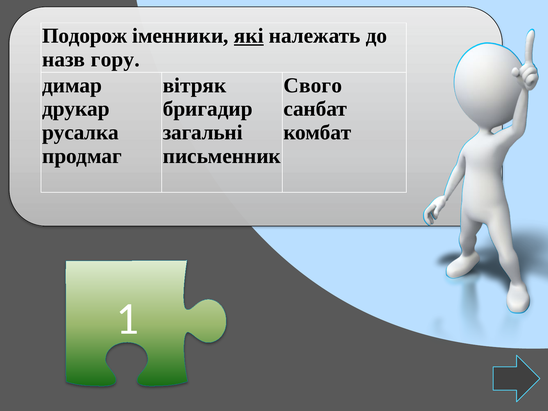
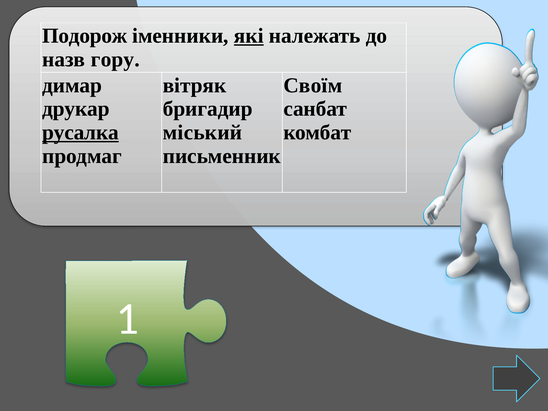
Свого: Свого -> Своїм (313, 85)
русалка underline: none -> present (81, 133)
загальні: загальні -> міський (203, 133)
